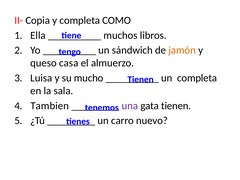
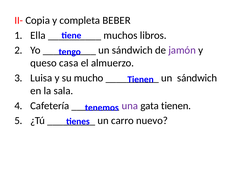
COMO: COMO -> BEBER (116, 20)
jamón colour: orange -> purple (182, 50)
completa: completa -> sándwich (197, 78)
Tambien: Tambien -> Cafetería (50, 106)
